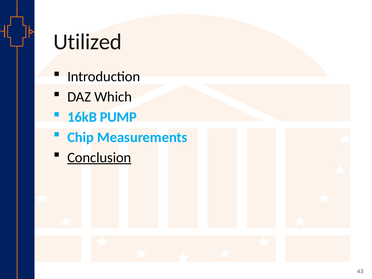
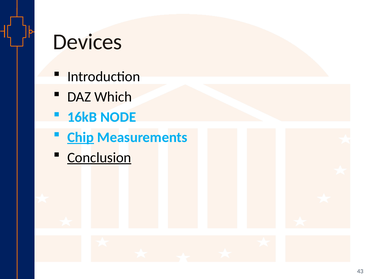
Utilized: Utilized -> Devices (88, 42)
PUMP: PUMP -> NODE (118, 117)
Chip underline: none -> present (81, 137)
